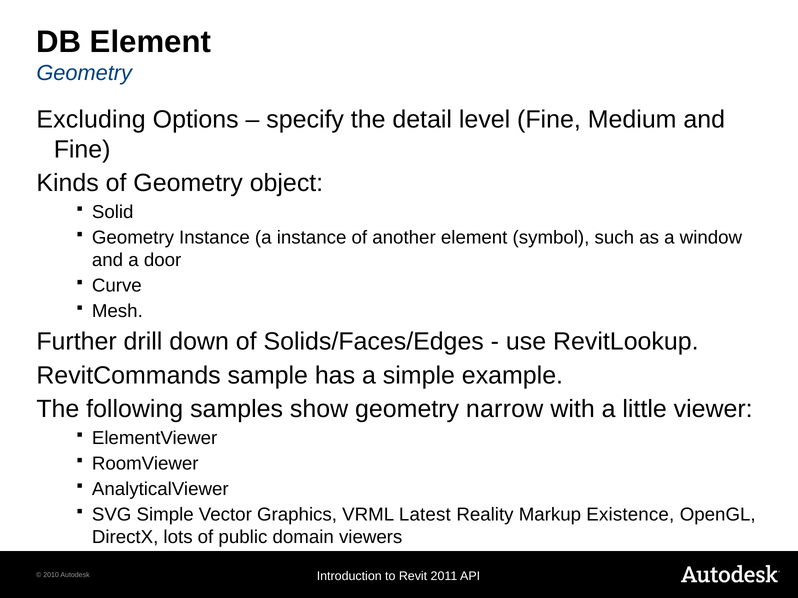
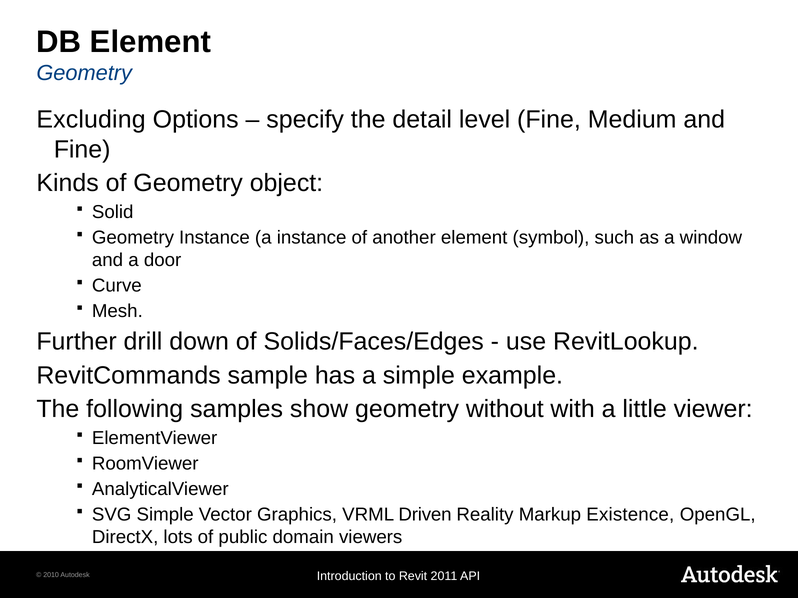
narrow: narrow -> without (505, 409)
Latest: Latest -> Driven (425, 515)
